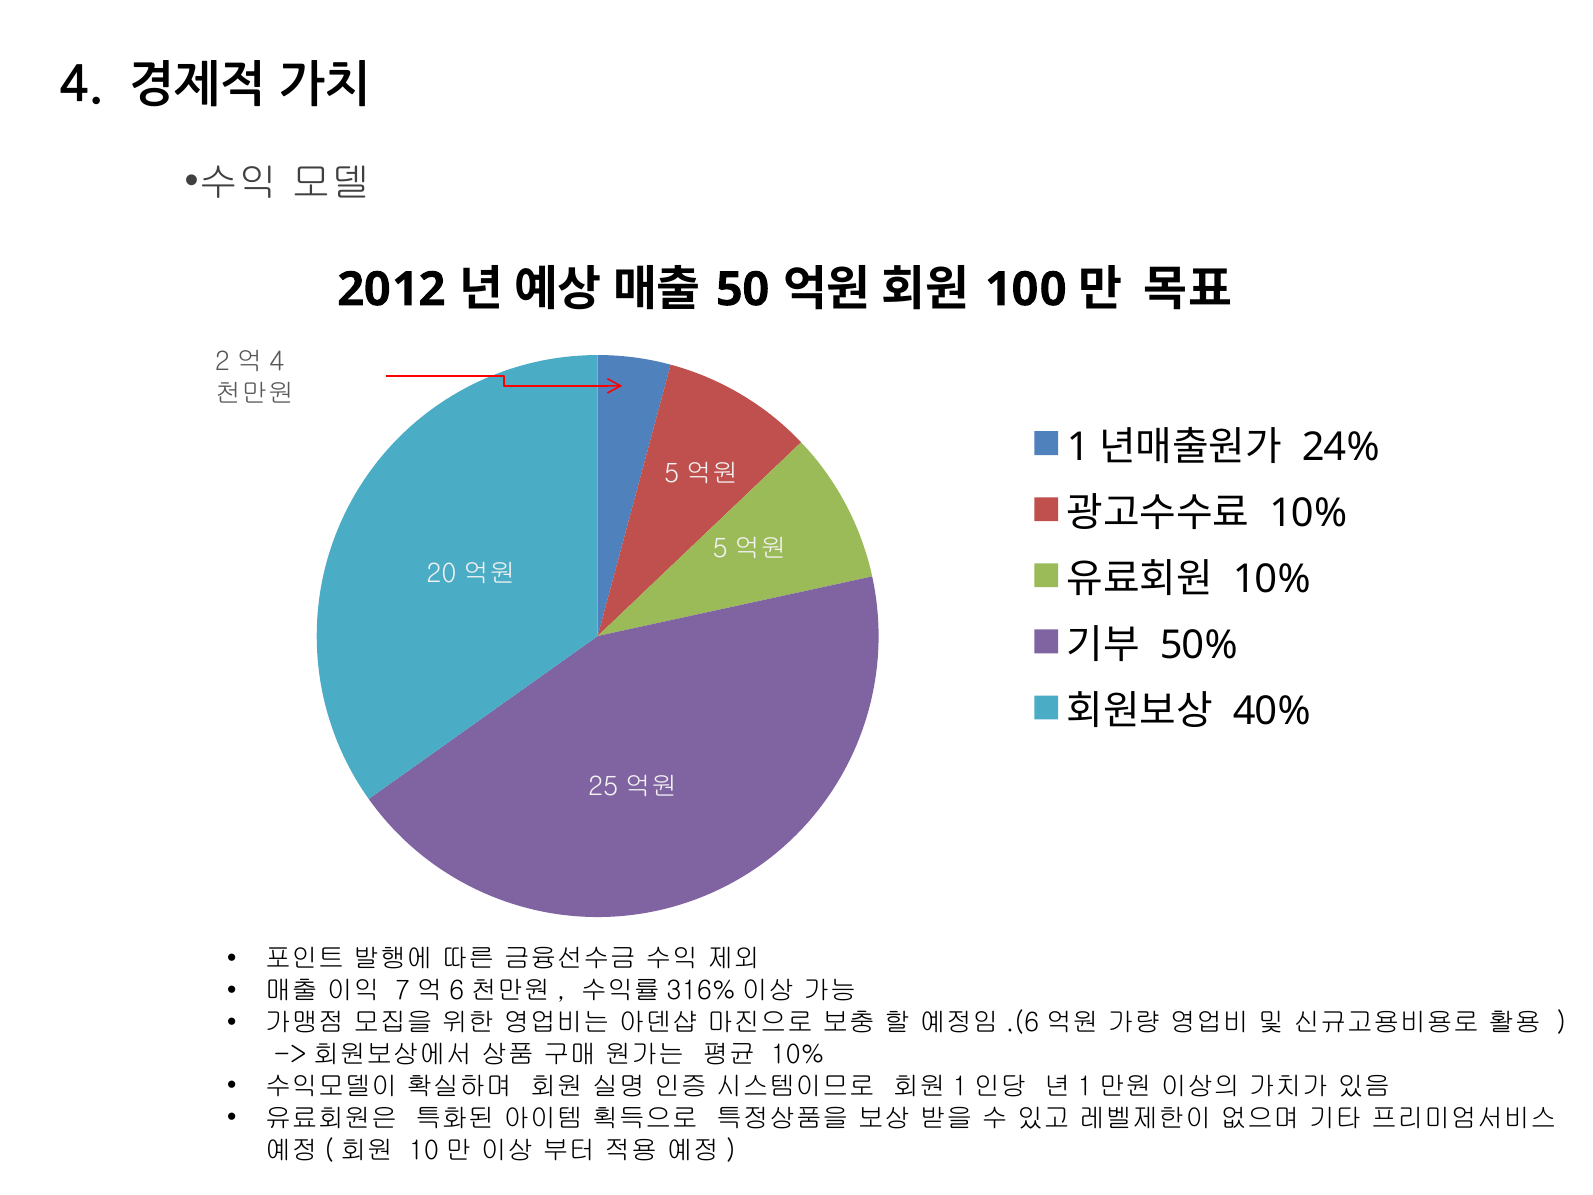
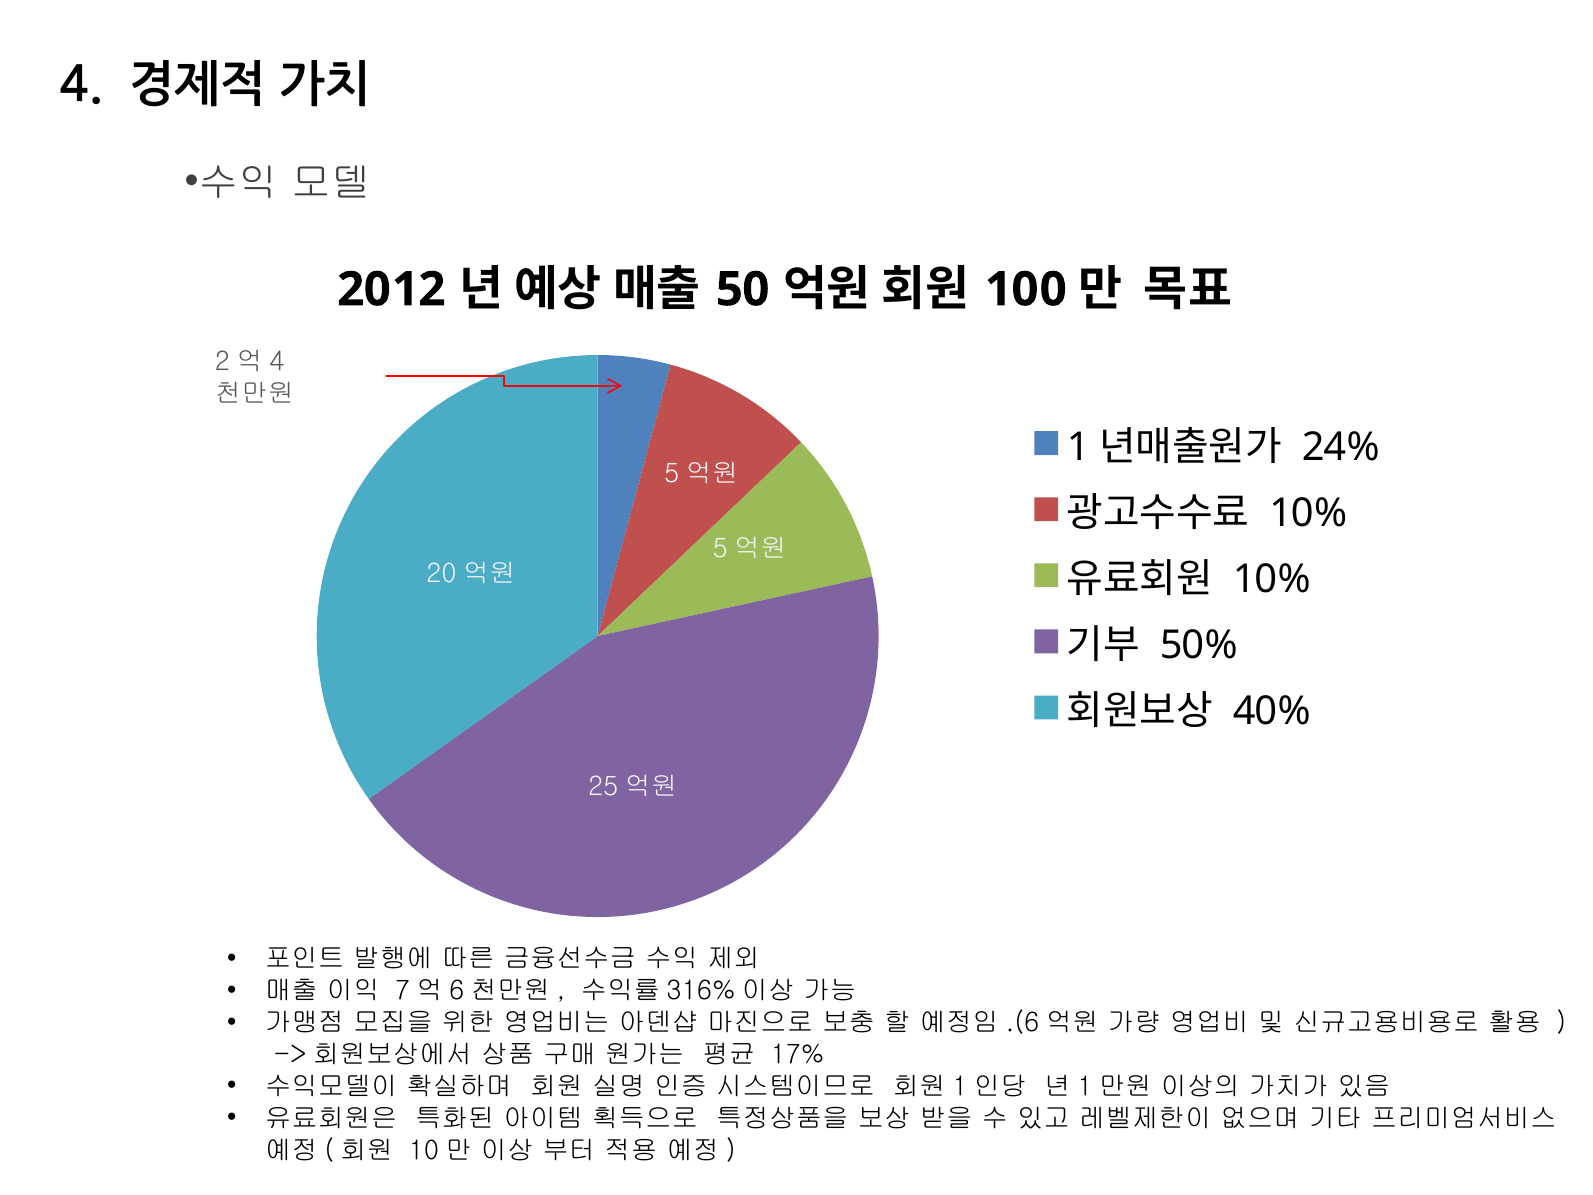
10%: 10% -> 17% (797, 1055)
